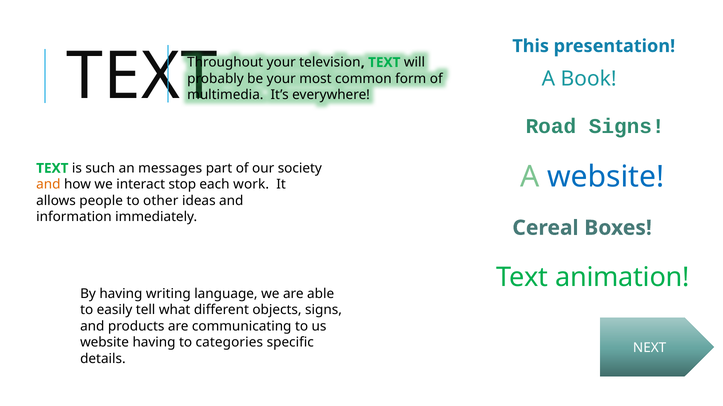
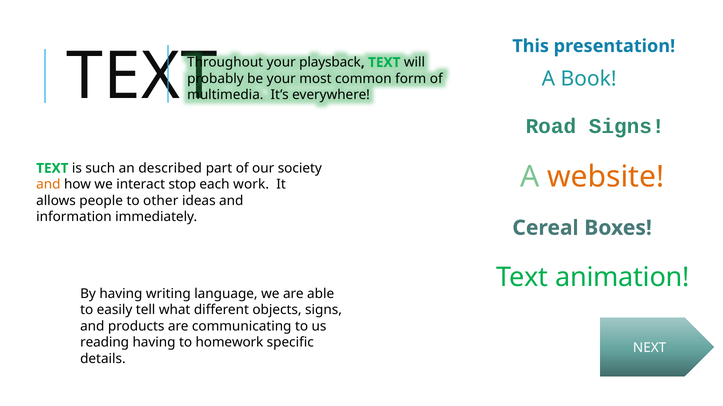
television: television -> playsback (330, 63)
messages: messages -> described (170, 169)
website colour: blue -> orange (606, 177)
website: website -> reading (105, 343)
categories: categories -> homework (229, 343)
